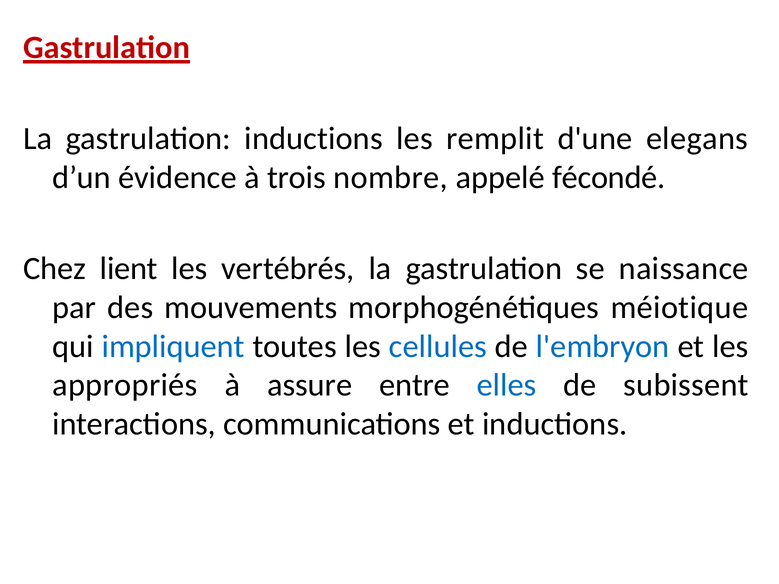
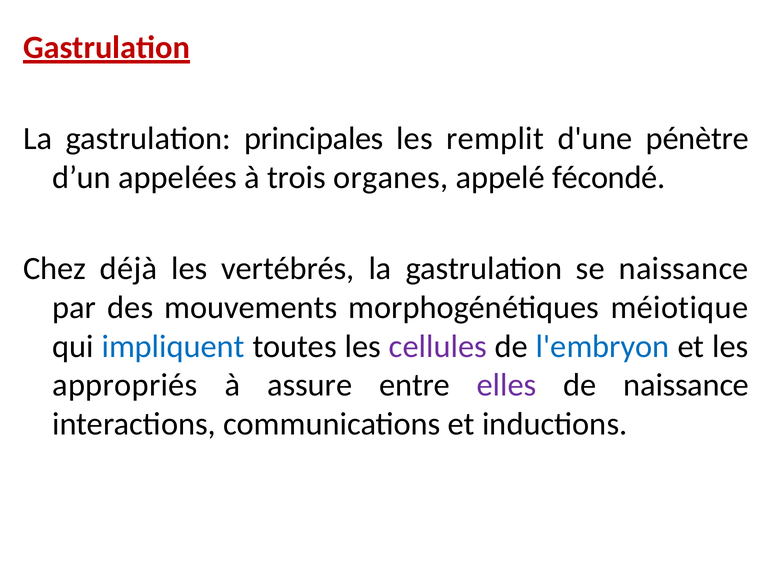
gastrulation inductions: inductions -> principales (314, 139)
elegans: elegans -> pénètre (697, 139)
évidence: évidence -> appelées (177, 178)
nombre: nombre -> organes (391, 178)
lient: lient -> déjà (128, 269)
cellules colour: blue -> purple (438, 346)
elles colour: blue -> purple (507, 385)
de subissent: subissent -> naissance (686, 385)
